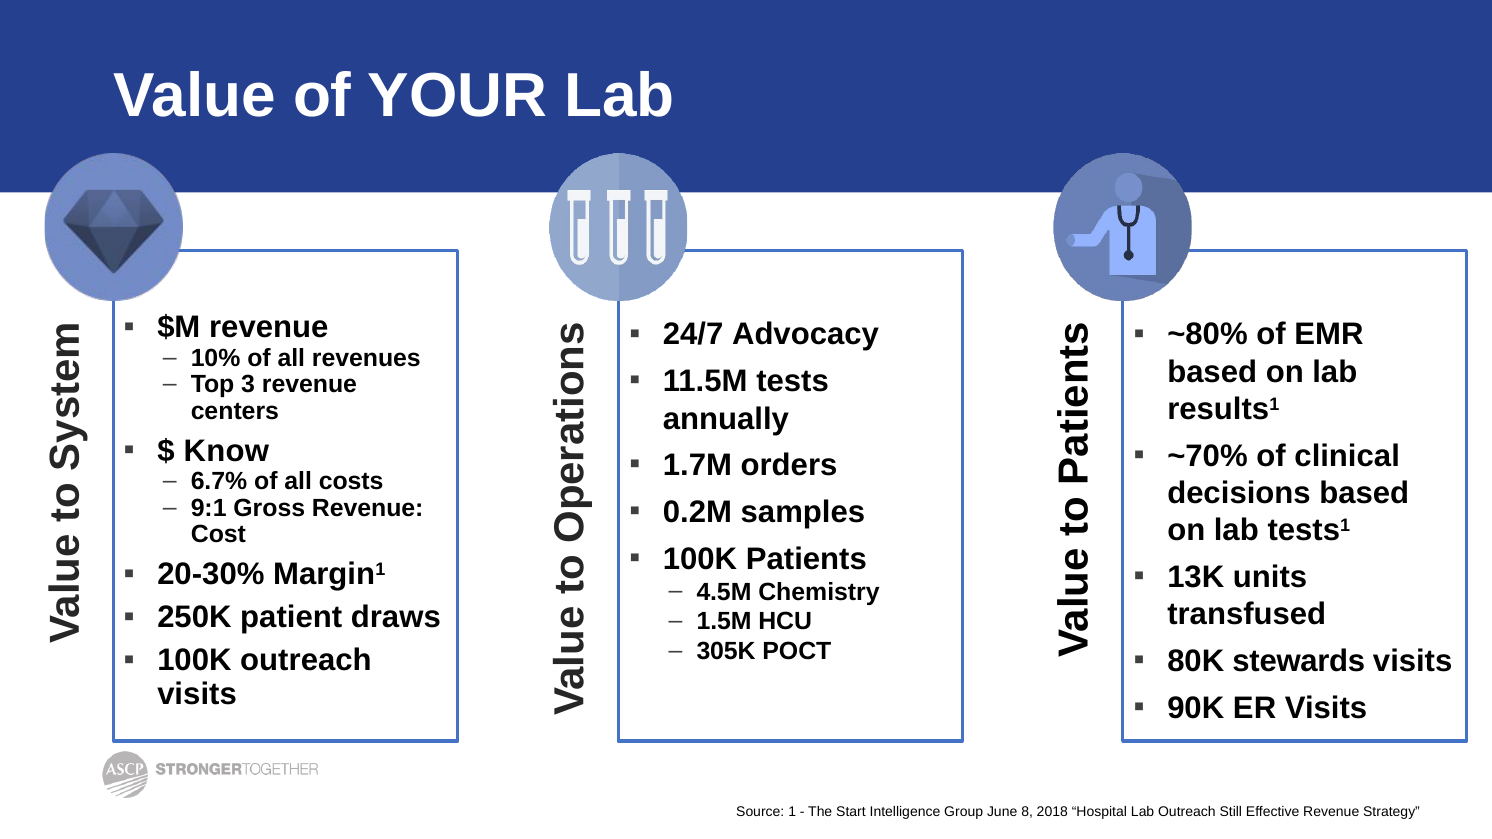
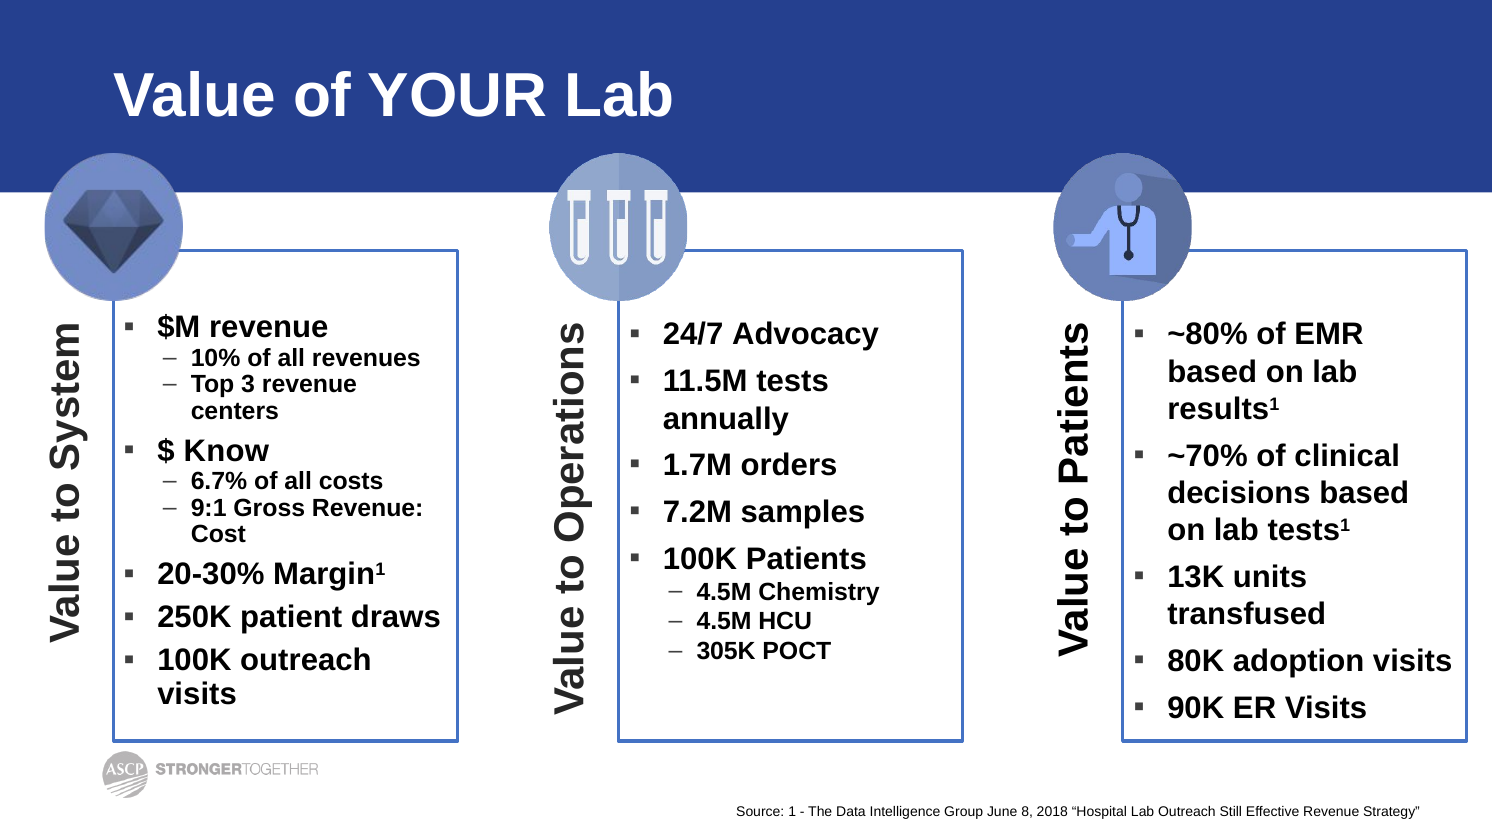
0.2M: 0.2M -> 7.2M (697, 512)
1.5M: 1.5M -> 4.5M (724, 622)
stewards: stewards -> adoption (1299, 661)
Start: Start -> Data (851, 812)
